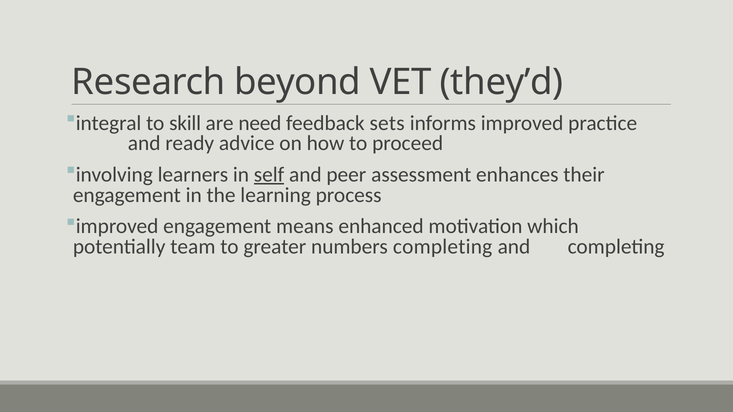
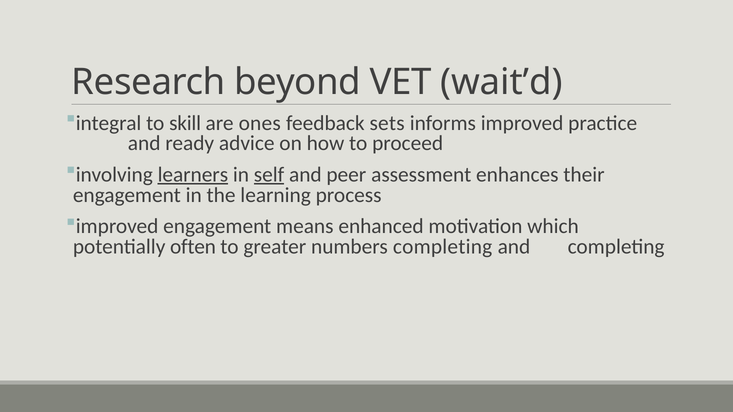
they’d: they’d -> wait’d (501, 82)
need: need -> ones (260, 123)
learners underline: none -> present (193, 175)
team: team -> often (193, 247)
